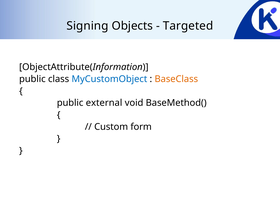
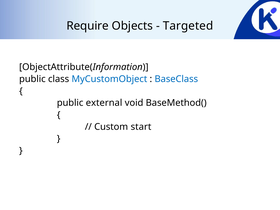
Signing: Signing -> Require (88, 26)
BaseClass colour: orange -> blue (176, 79)
form: form -> start (141, 127)
